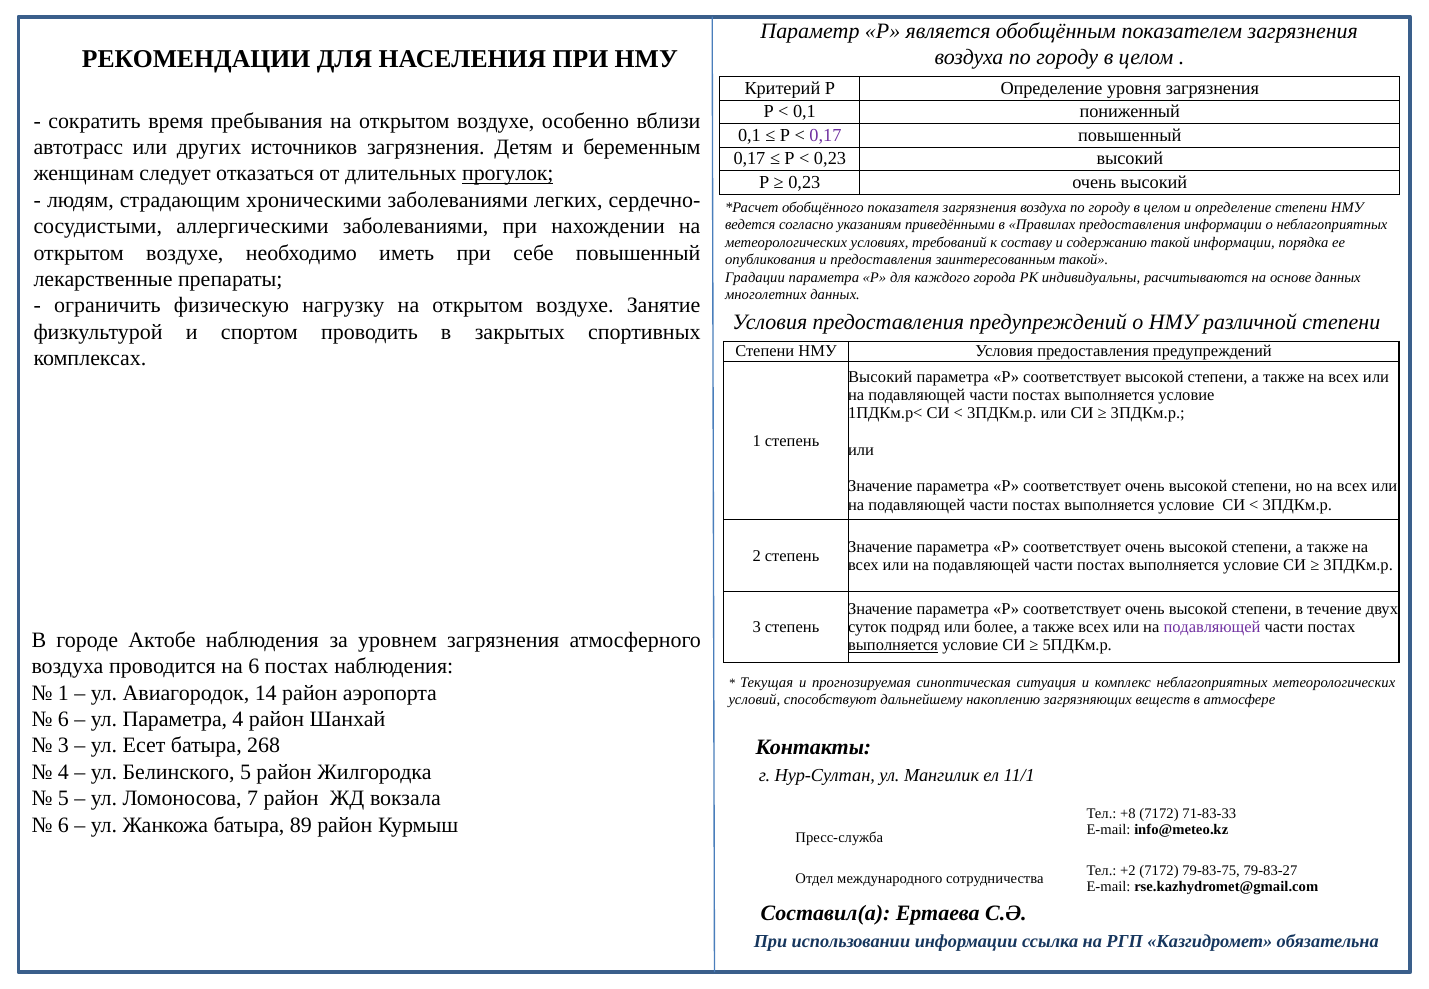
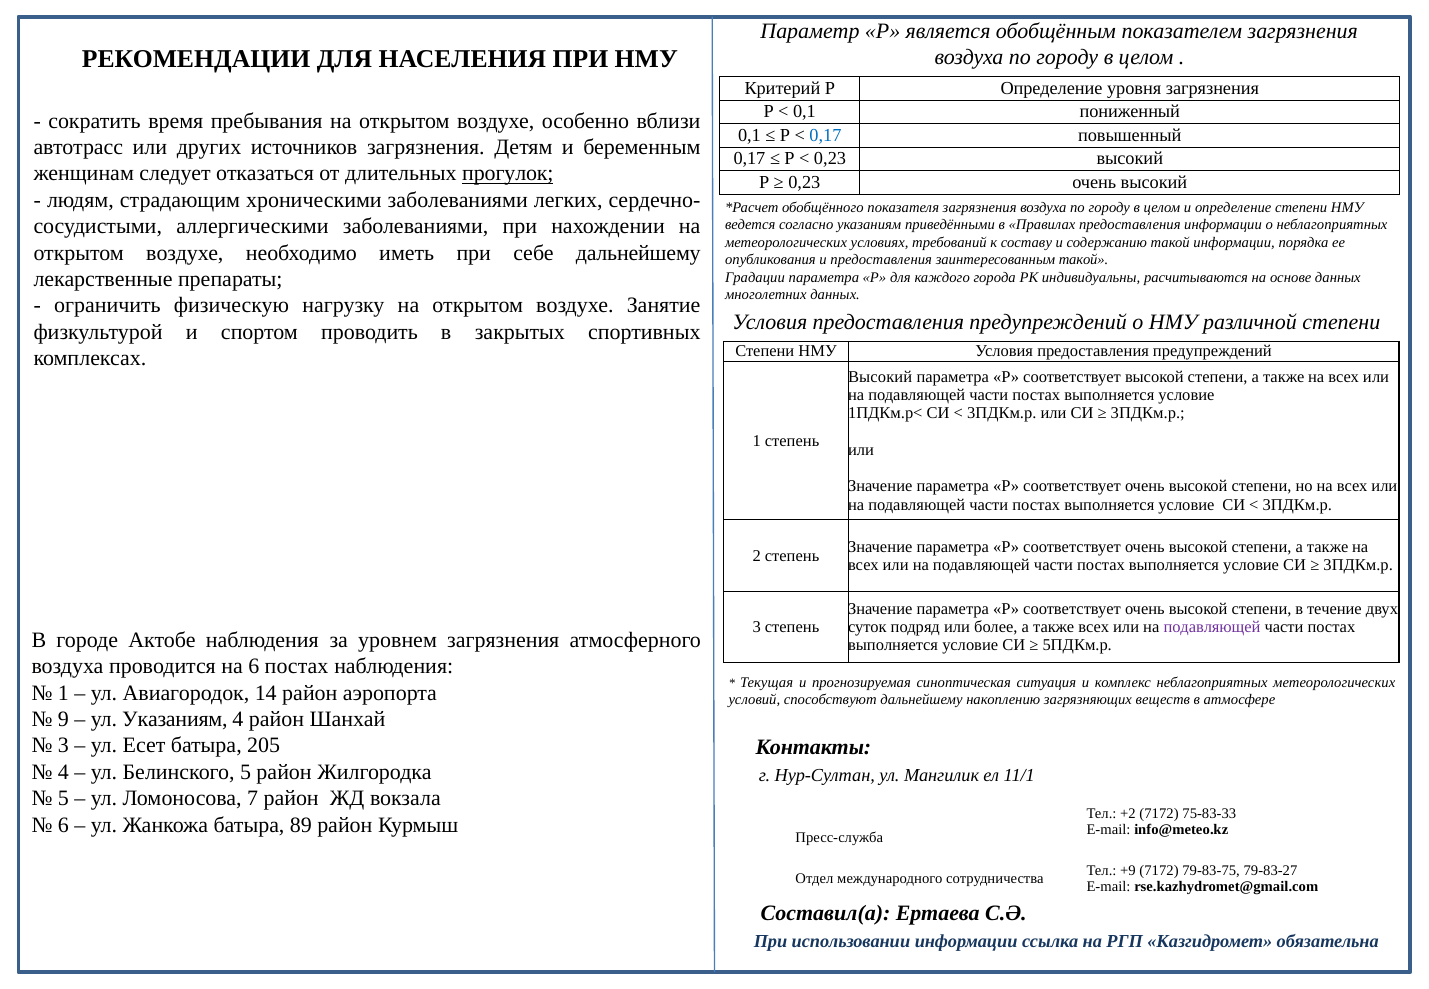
0,17 colour: purple -> blue (825, 135)
себе повышенный: повышенный -> дальнейшему (638, 253)
выполняется underline: present -> none (893, 646)
6: 6 -> 9 (63, 720)
ул Параметра: Параметра -> Указаниям (175, 720)
268: 268 -> 205 (264, 746)
+8: +8 -> +2 (1128, 814)
71-83-33: 71-83-33 -> 75-83-33 (1209, 814)
+2: +2 -> +9 (1128, 871)
